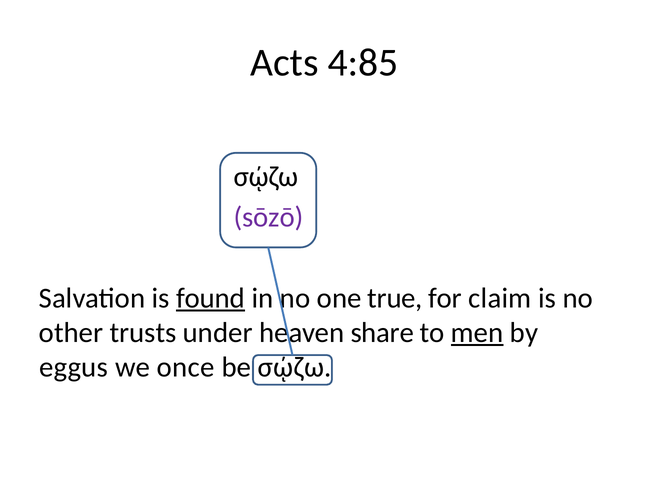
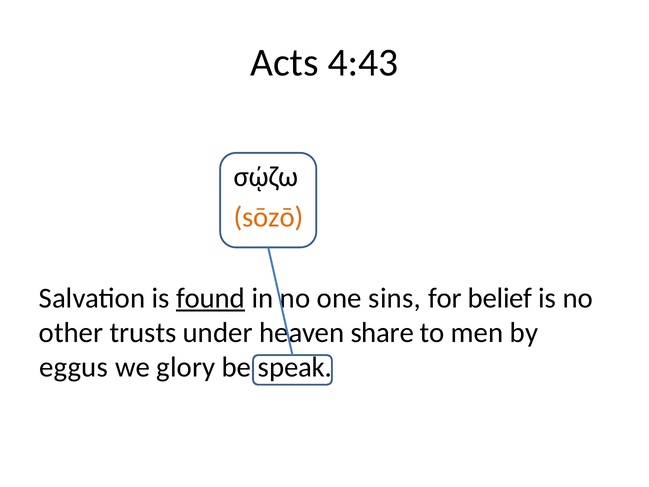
4:85: 4:85 -> 4:43 (363, 63)
sōzō colour: purple -> orange (269, 217)
true: true -> sins (395, 298)
claim: claim -> belief (500, 298)
men underline: present -> none (477, 333)
once: once -> glory (186, 367)
be σῴζω: σῴζω -> speak (295, 367)
